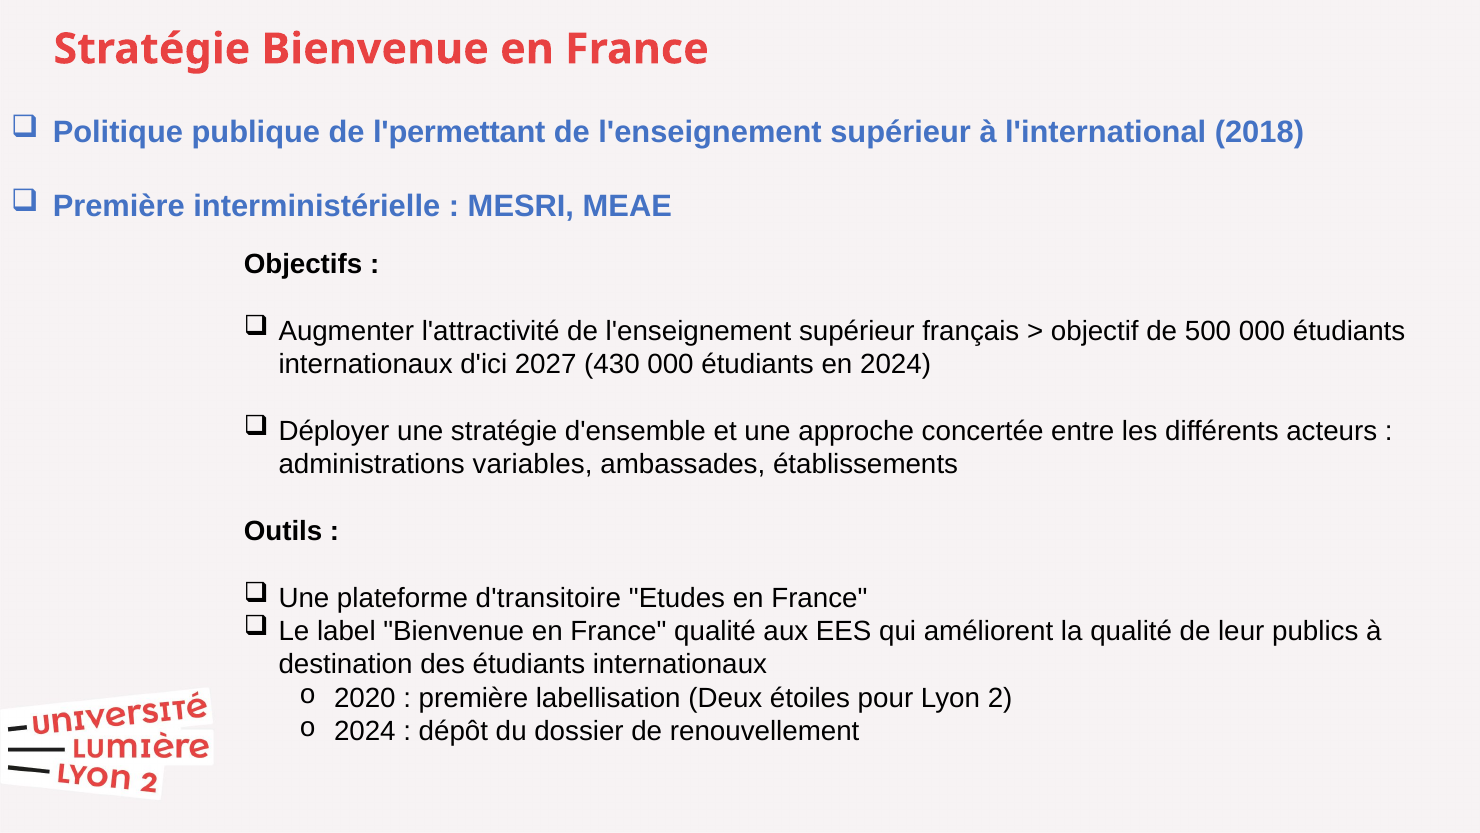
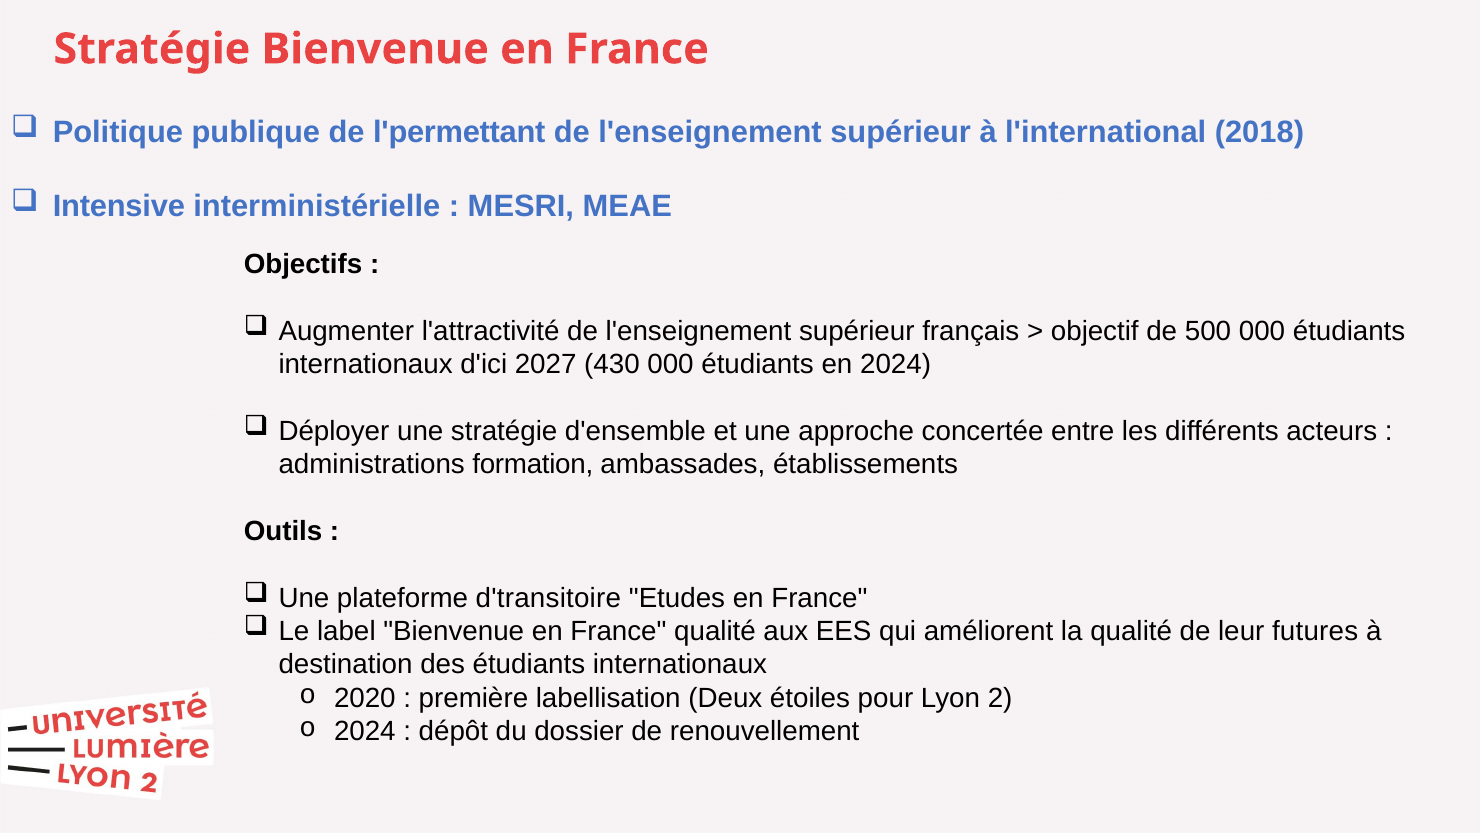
Première: Première -> Intensive (119, 206)
variables: variables -> formation (533, 464)
publics: publics -> futures (1315, 631)
